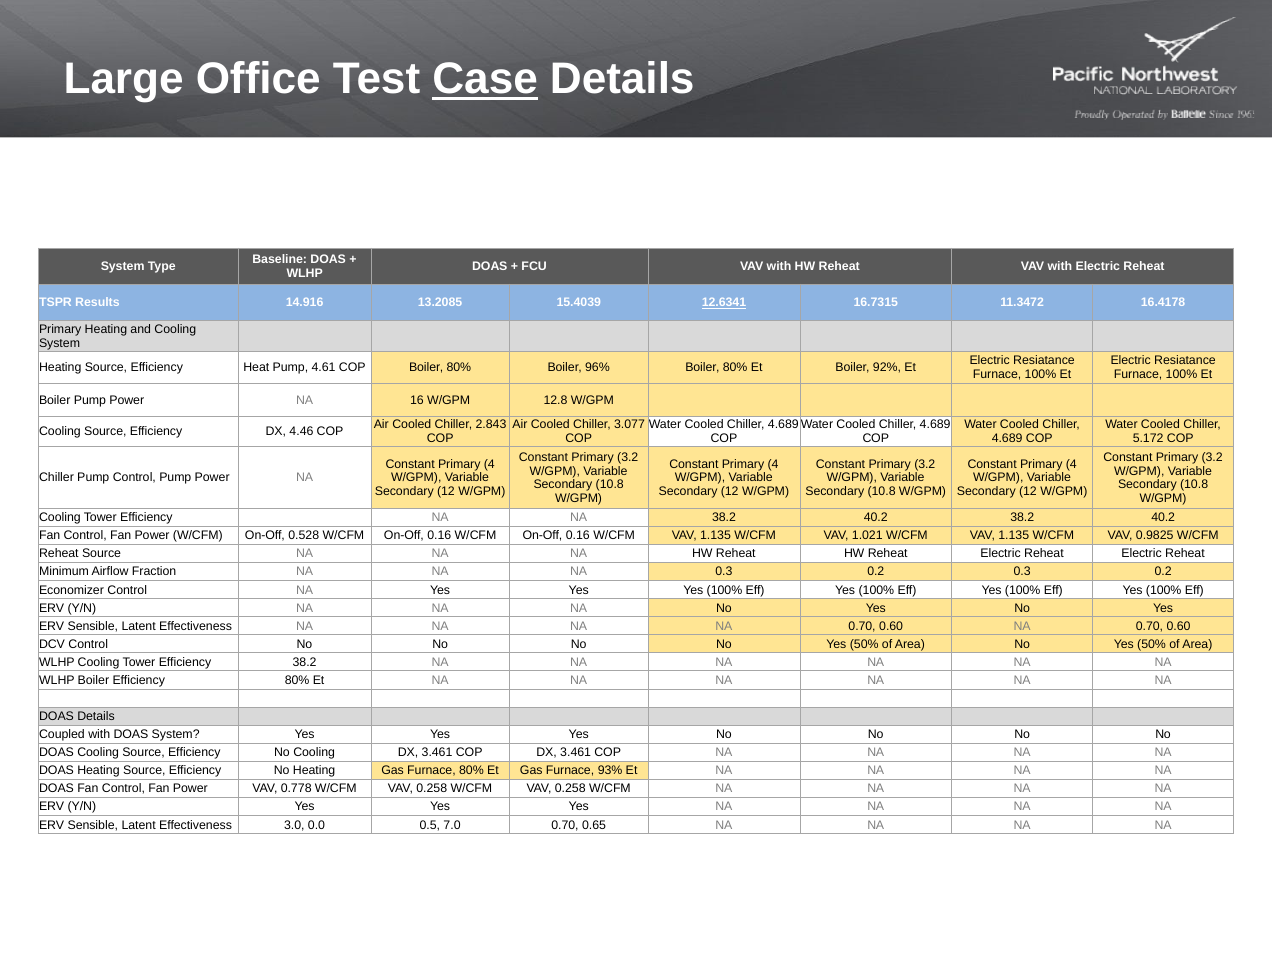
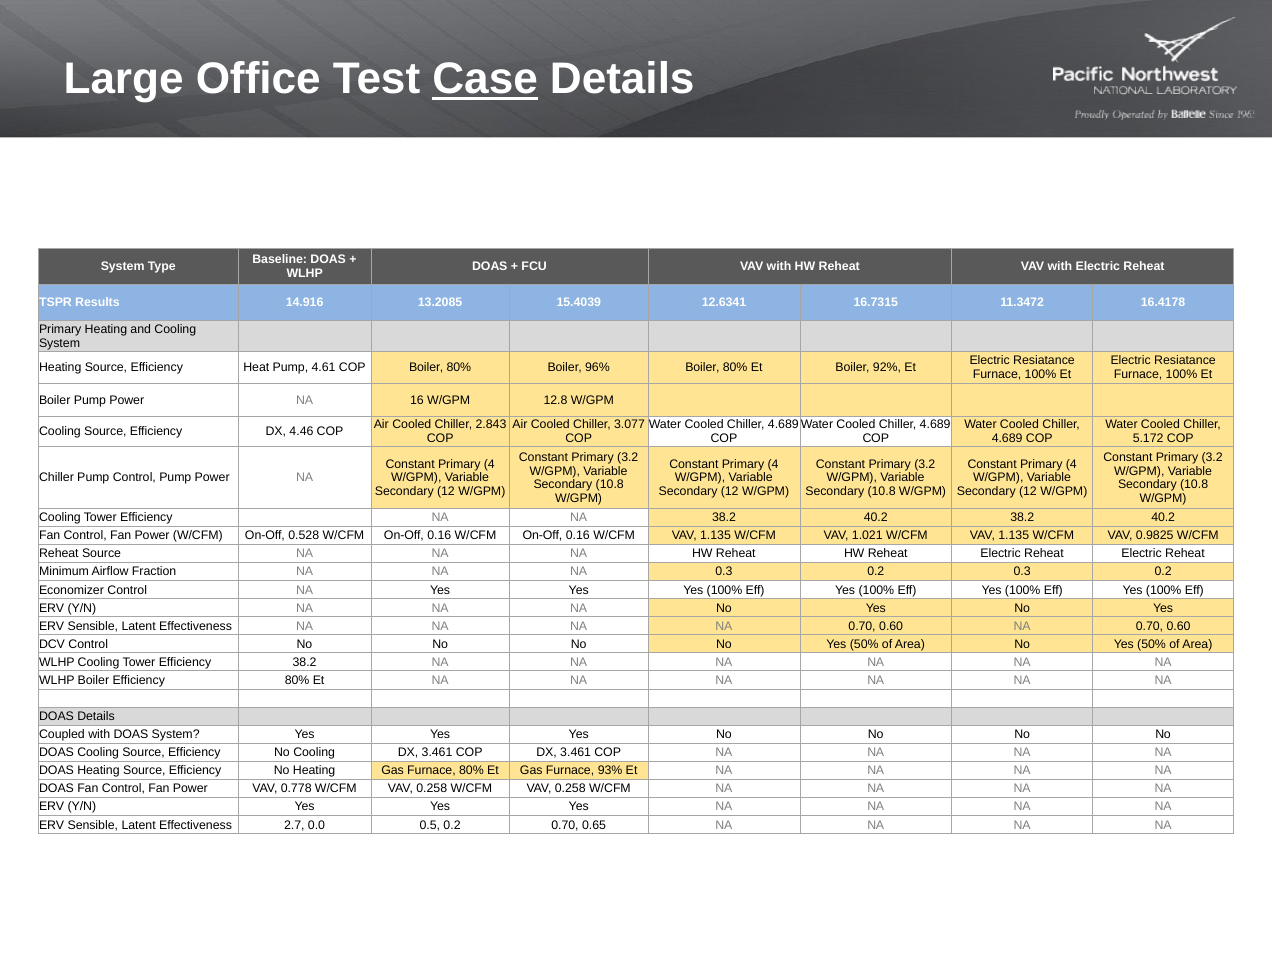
12.6341 underline: present -> none (724, 303)
3.0: 3.0 -> 2.7 (294, 825)
0.5 7.0: 7.0 -> 0.2 (452, 825)
